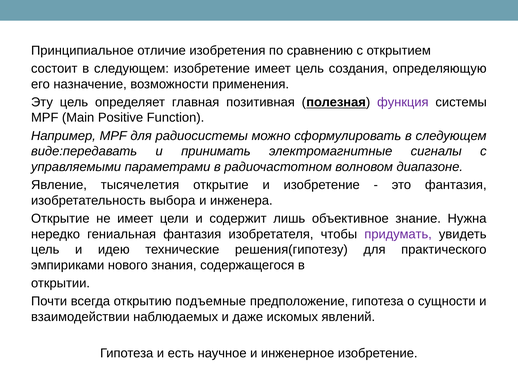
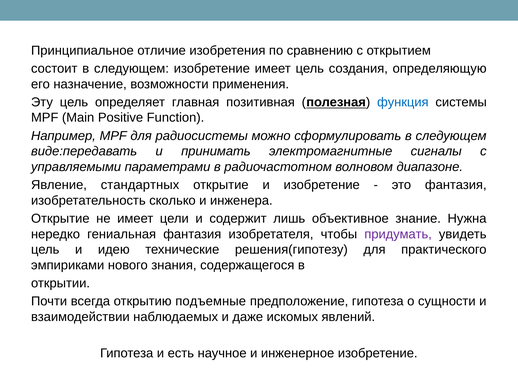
функция colour: purple -> blue (403, 102)
тысячелетия: тысячелетия -> стандартных (140, 185)
выбора: выбора -> сколько (172, 201)
